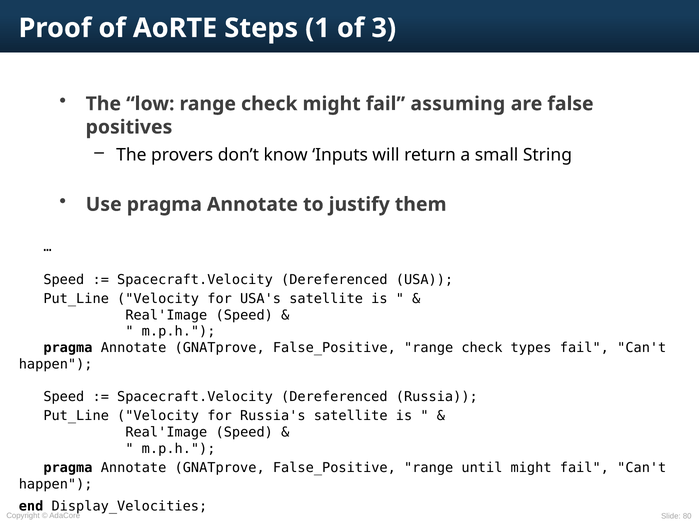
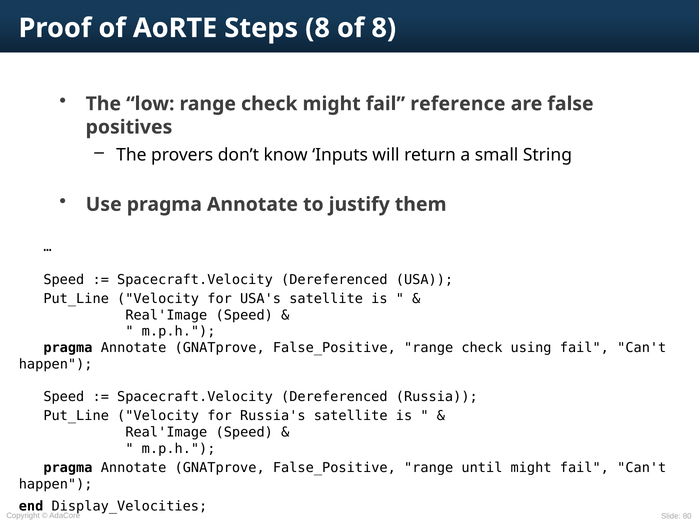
Steps 1: 1 -> 8 (318, 28)
of 3: 3 -> 8 (384, 28)
assuming: assuming -> reference (458, 104)
types: types -> using (531, 348)
